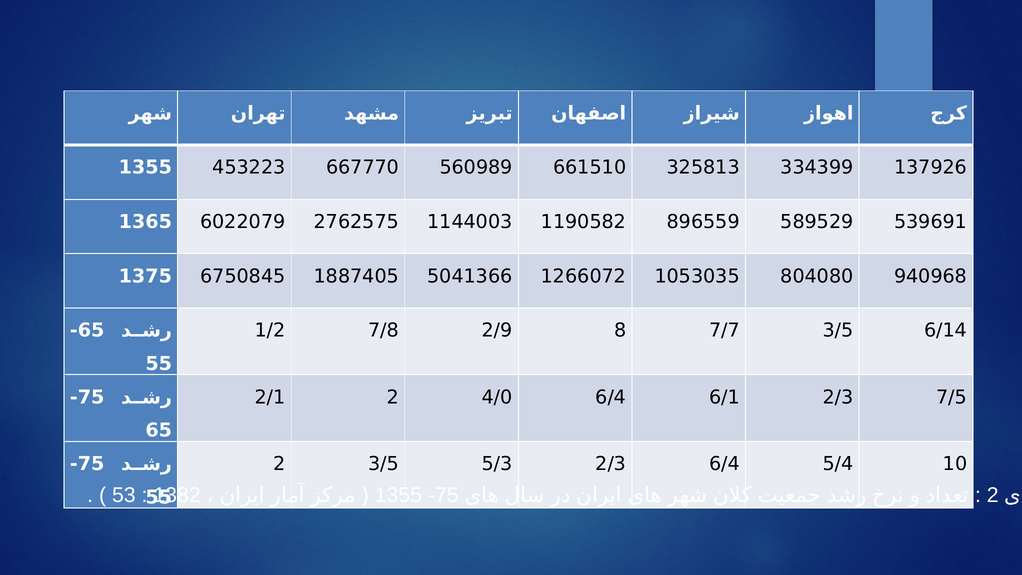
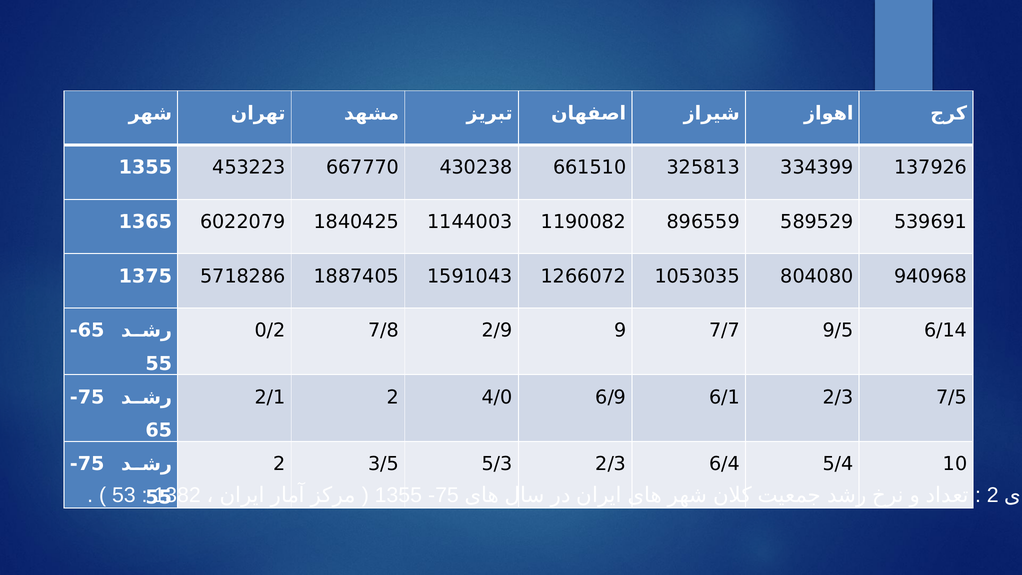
560989: 560989 -> 430238 (476, 168)
2762575: 2762575 -> 1840425 (356, 222)
1190582: 1190582 -> 1190082 (583, 222)
6750845: 6750845 -> 5718286 (243, 276)
5041366: 5041366 -> 1591043 (470, 276)
1/2: 1/2 -> 0/2 (270, 330)
8: 8 -> 9 (620, 330)
7/7 3/5: 3/5 -> 9/5 (838, 330)
4/0 6/4: 6/4 -> 6/9 (611, 397)
